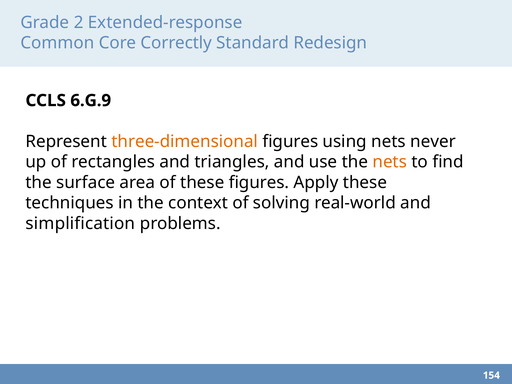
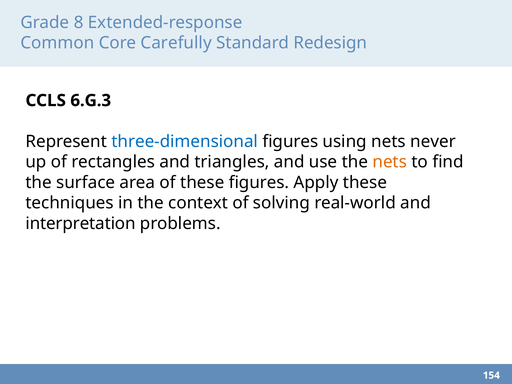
2: 2 -> 8 (79, 23)
Correctly: Correctly -> Carefully (176, 43)
6.G.9: 6.G.9 -> 6.G.3 (91, 101)
three-dimensional colour: orange -> blue (185, 141)
simplification: simplification -> interpretation (81, 223)
